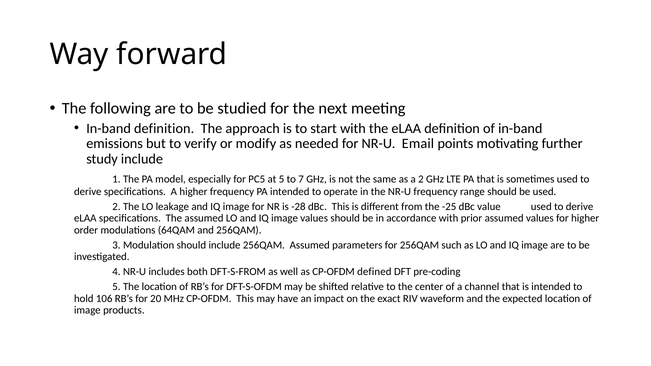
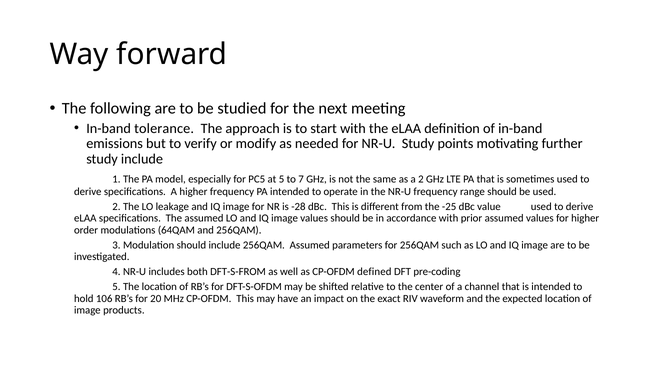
In-band definition: definition -> tolerance (164, 128)
NR-U Email: Email -> Study (418, 144)
